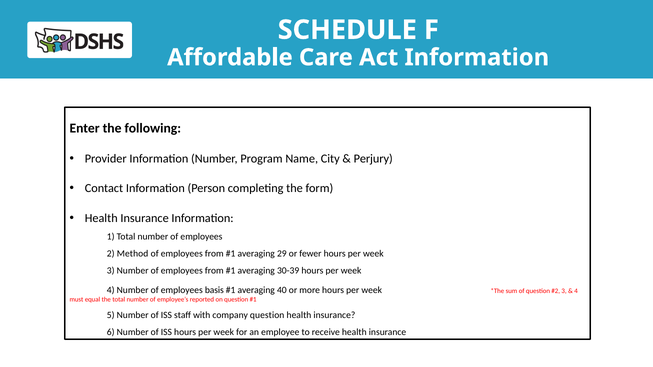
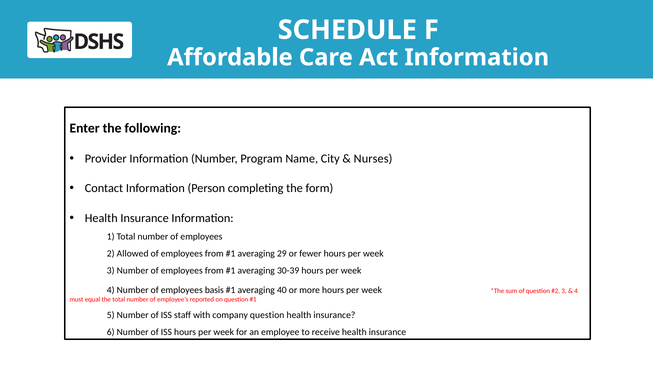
Perjury: Perjury -> Nurses (373, 159)
Method: Method -> Allowed (133, 254)
